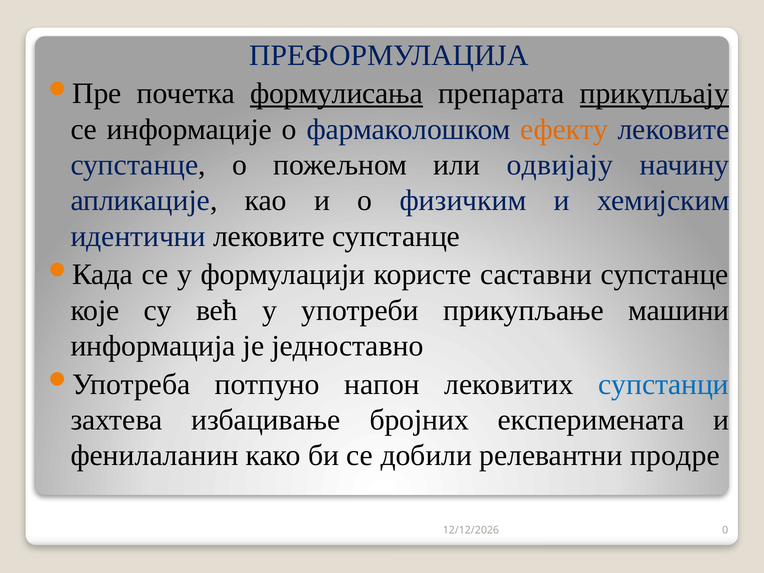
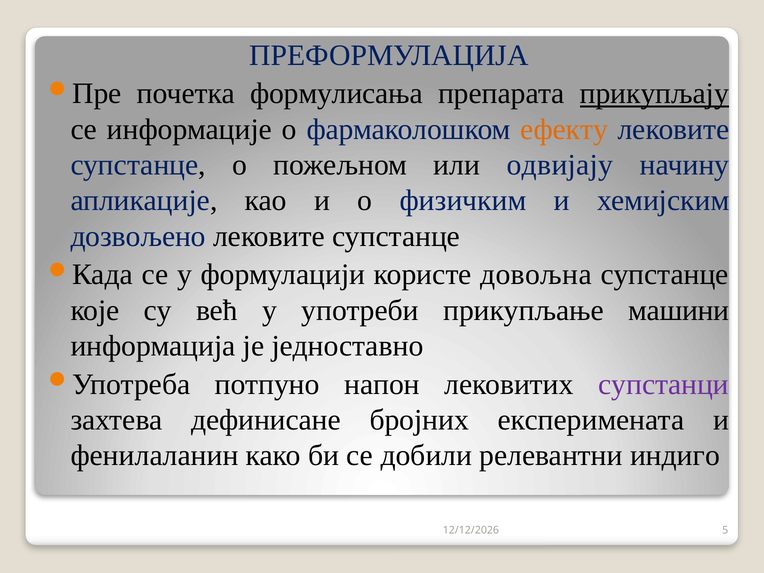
формулисања underline: present -> none (337, 94)
идентични: идентични -> дозвољено (138, 236)
саставни: саставни -> довољна (536, 275)
супстанци colour: blue -> purple (664, 384)
избацивање: избацивање -> дефинисане (266, 420)
продре: продре -> индиго (675, 456)
0: 0 -> 5 (725, 530)
